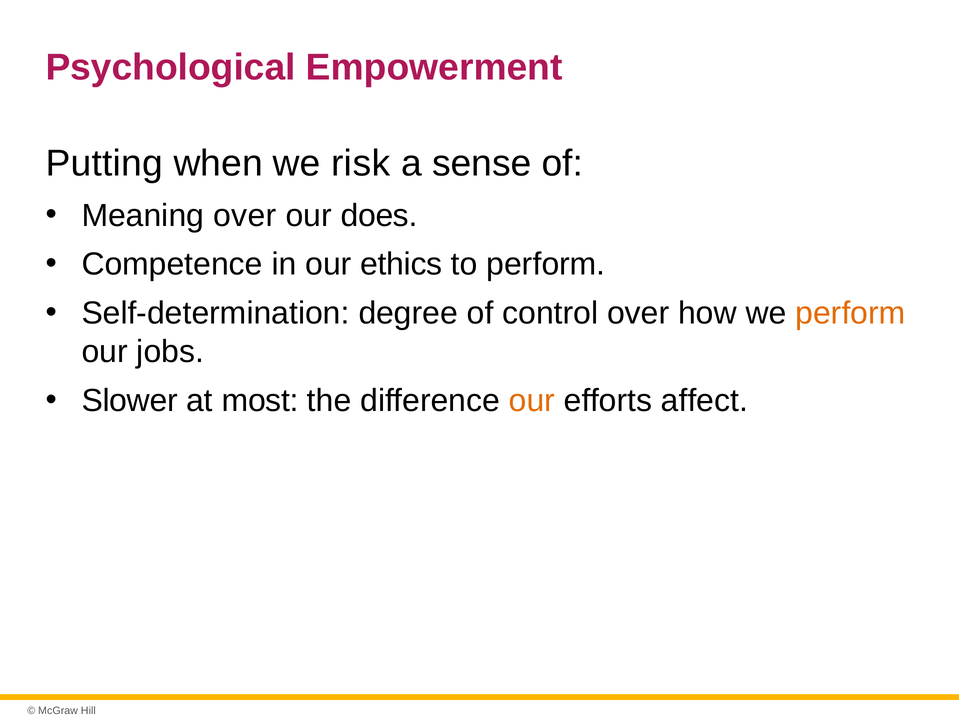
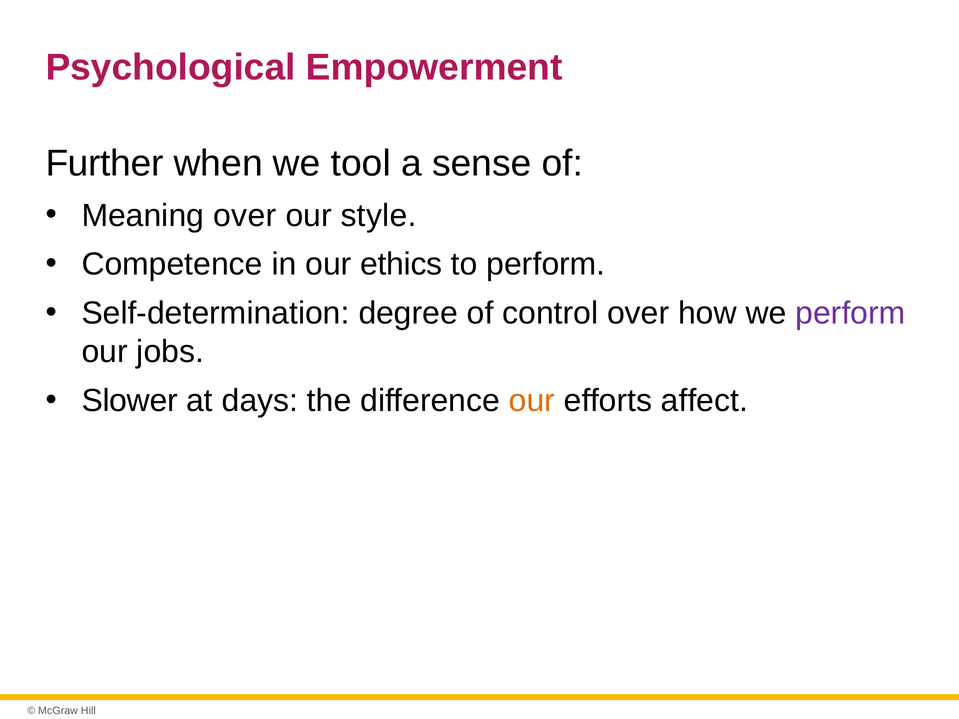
Putting: Putting -> Further (105, 164)
risk: risk -> tool (361, 164)
does: does -> style (379, 216)
perform colour: orange -> purple (850, 314)
most: most -> days (260, 401)
